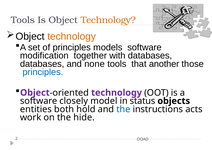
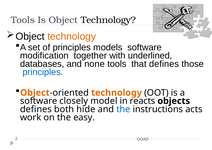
Technology colour: orange -> black (108, 20)
with databases: databases -> underlined (150, 56)
that another: another -> defines (164, 64)
Object colour: purple -> orange (35, 93)
technology colour: purple -> orange (117, 93)
status: status -> reacts (143, 101)
entities: entities -> defines (36, 109)
hold: hold -> hide (86, 109)
hide: hide -> easy (84, 117)
